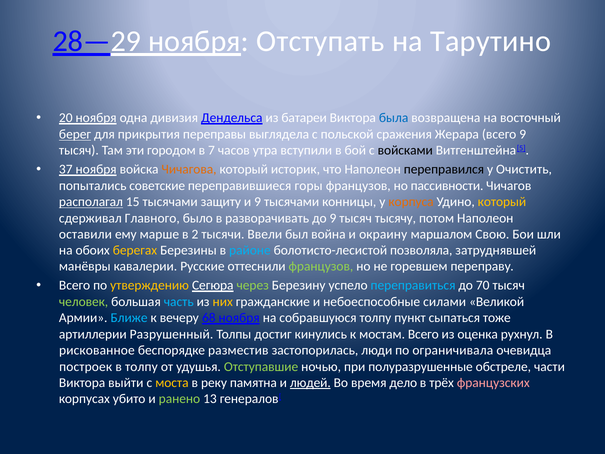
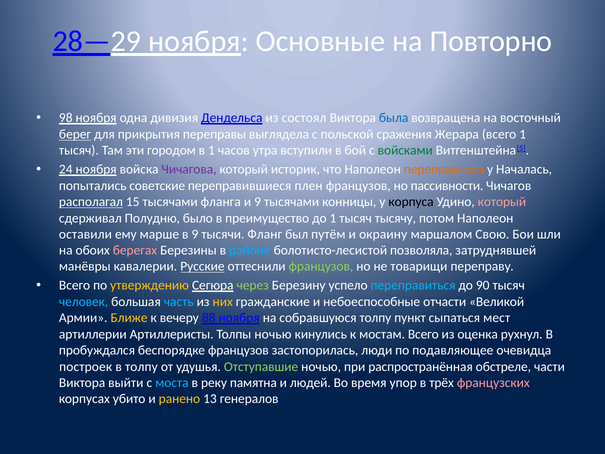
Отступать: Отступать -> Основные (321, 41)
Тарутино: Тарутино -> Повторно (491, 41)
20: 20 -> 98 (66, 118)
батареи: батареи -> состоял (304, 118)
всего 9: 9 -> 1 (523, 134)
в 7: 7 -> 1 (212, 150)
войсками colour: black -> green (405, 150)
37: 37 -> 24 (66, 169)
Чичагова colour: orange -> purple (189, 169)
переправился colour: black -> orange (444, 169)
Очистить: Очистить -> Началась (524, 169)
горы: горы -> плен (309, 186)
защиту: защиту -> фланга (221, 202)
корпуса colour: orange -> black (411, 202)
который colour: yellow -> pink (502, 202)
Главного: Главного -> Полудню (152, 218)
разворачивать: разворачивать -> преимущество (267, 218)
до 9: 9 -> 1 (333, 218)
в 2: 2 -> 9 (195, 234)
Ввели: Ввели -> Фланг (265, 234)
война: война -> путём (328, 234)
берегах colour: yellow -> pink (135, 250)
Русские underline: none -> present (202, 266)
горевшем: горевшем -> товарищи (419, 266)
70: 70 -> 90 (483, 285)
человек colour: light green -> light blue (84, 302)
силами: силами -> отчасти (445, 302)
Ближе colour: light blue -> yellow (129, 318)
68: 68 -> 88 (209, 318)
тоже: тоже -> мест (497, 318)
Разрушенный: Разрушенный -> Артиллеристы (172, 334)
Толпы достиг: достиг -> ночью (273, 334)
рискованное: рискованное -> пробуждался (97, 350)
беспорядке разместив: разместив -> французов (238, 350)
ограничивала: ограничивала -> подавляющее (453, 350)
полуразрушенные: полуразрушенные -> распространённая (421, 366)
моста colour: yellow -> light blue (172, 383)
людей underline: present -> none (310, 383)
дело: дело -> упор (403, 383)
ранено colour: light green -> yellow (179, 399)
